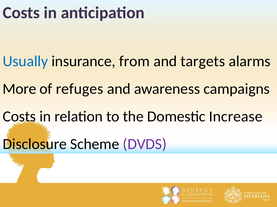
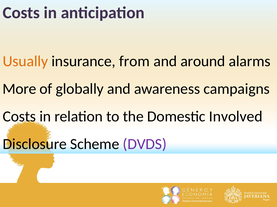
Usually colour: blue -> orange (25, 62)
targets: targets -> around (203, 62)
refuges: refuges -> globally (80, 89)
Increase: Increase -> Involved (236, 117)
